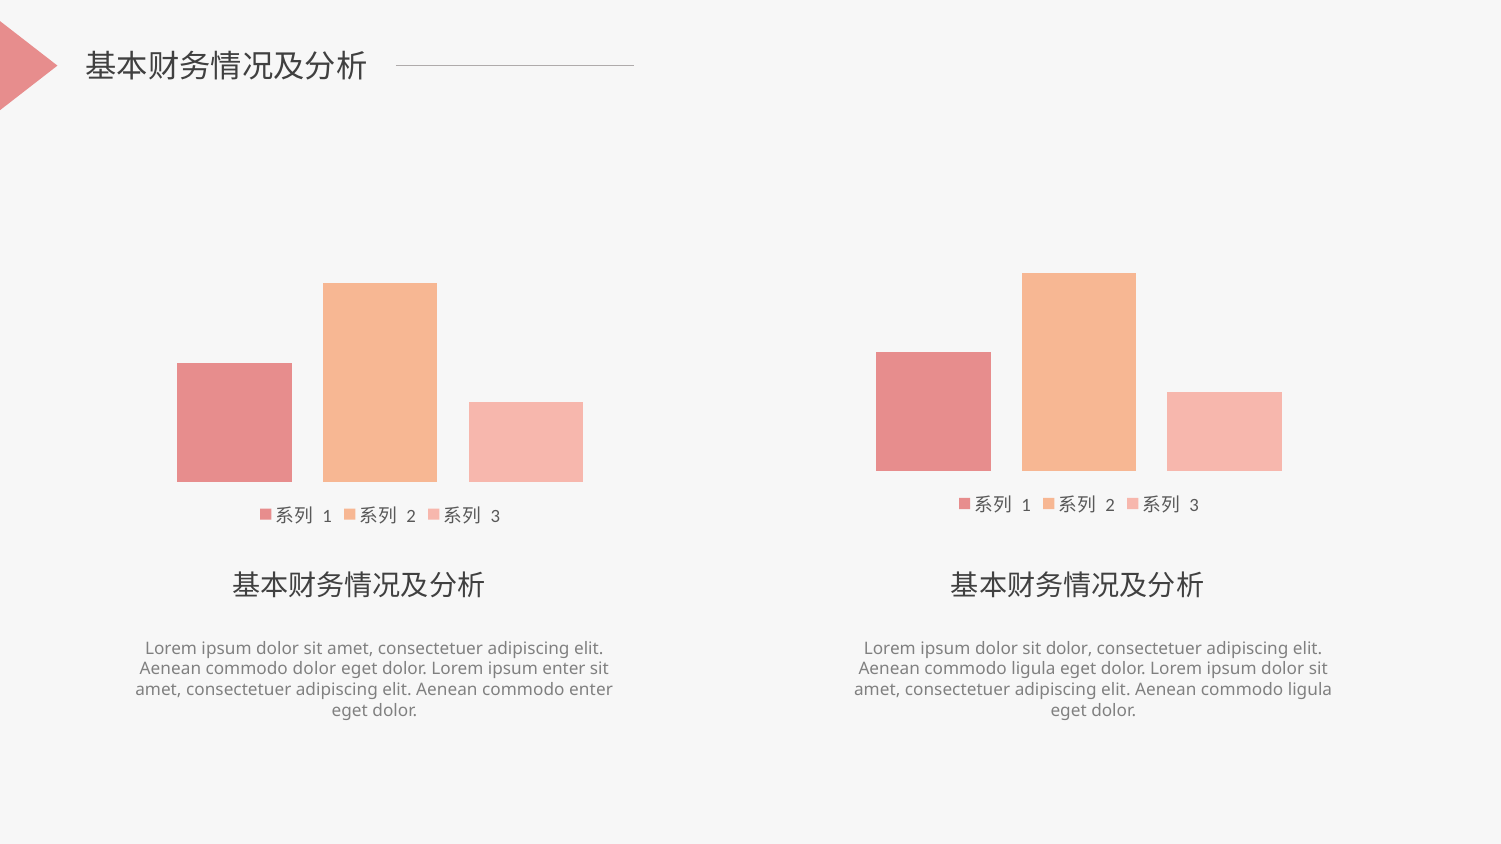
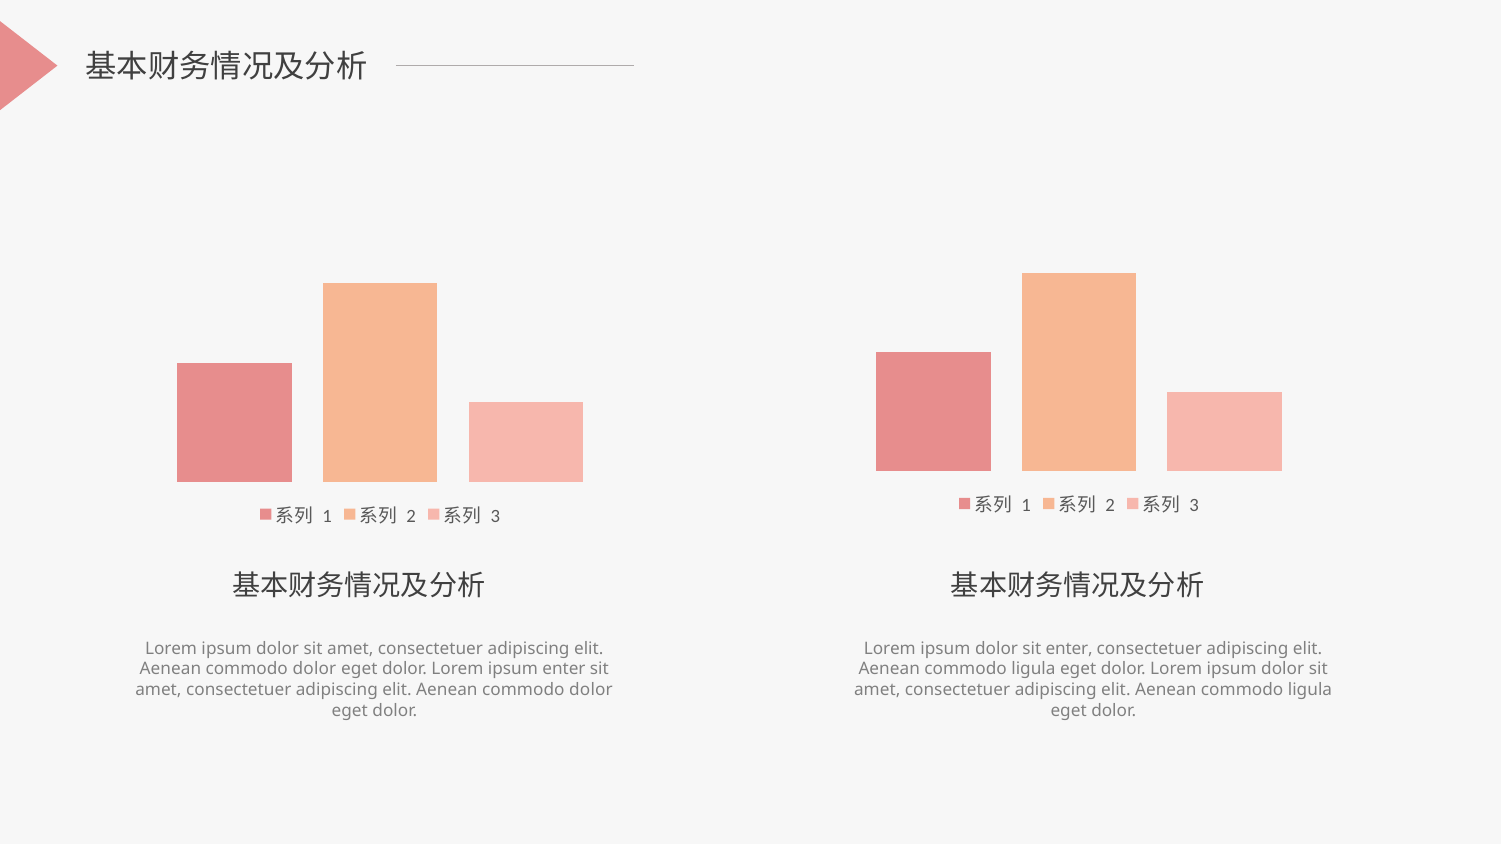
sit dolor: dolor -> enter (1069, 649)
enter: enter -> dolor (591, 690)
